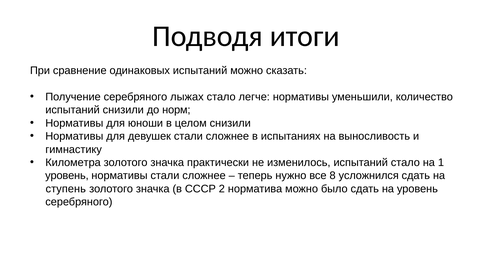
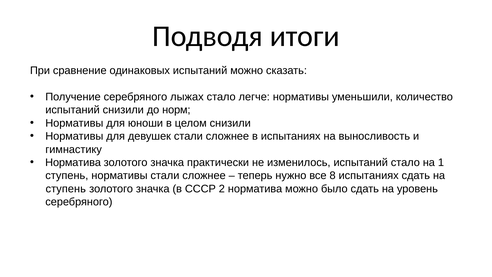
Километра: Километра -> Норматива (73, 162)
уровень: уровень -> ступень (67, 176)
8 усложнился: усложнился -> испытаниях (369, 176)
